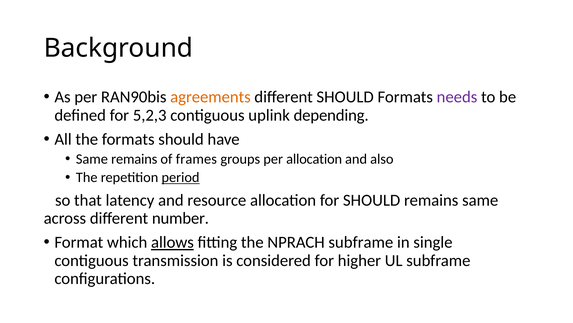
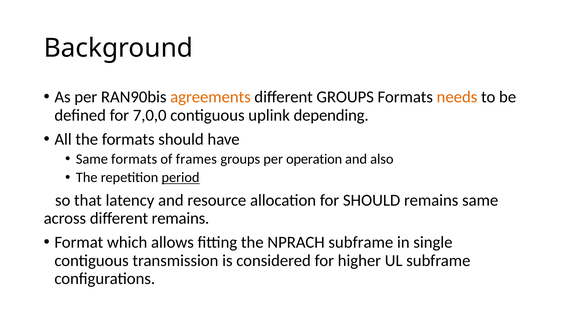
different SHOULD: SHOULD -> GROUPS (345, 97)
needs colour: purple -> orange (457, 97)
5,2,3: 5,2,3 -> 7,0,0 (150, 115)
Same remains: remains -> formats (134, 159)
per allocation: allocation -> operation (314, 159)
different number: number -> remains (180, 218)
allows underline: present -> none (172, 242)
